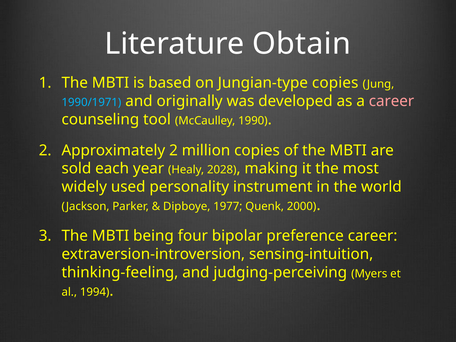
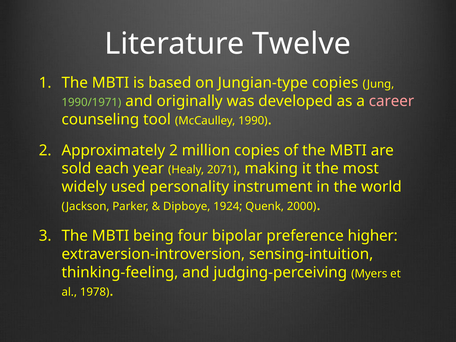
Obtain: Obtain -> Twelve (302, 44)
1990/1971 colour: light blue -> light green (91, 102)
2028: 2028 -> 2071 (222, 170)
1977: 1977 -> 1924 (228, 206)
preference career: career -> higher (373, 236)
1994: 1994 -> 1978 (95, 292)
